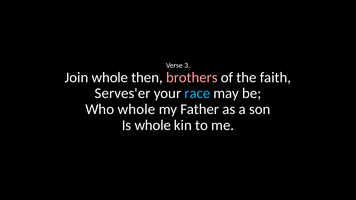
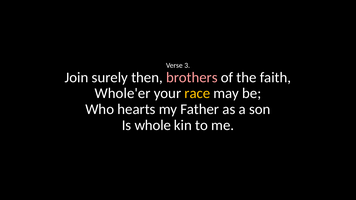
Join whole: whole -> surely (110, 77)
Serves'er: Serves'er -> Whole'er (123, 93)
race colour: light blue -> yellow (197, 93)
Who whole: whole -> hearts (136, 109)
